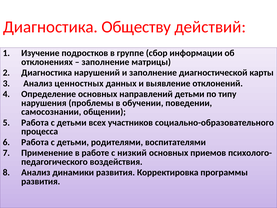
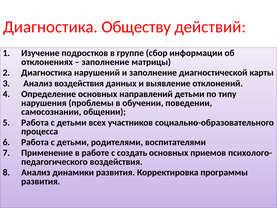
Анализ ценностных: ценностных -> воздействия (79, 83)
низкий: низкий -> создать (132, 153)
